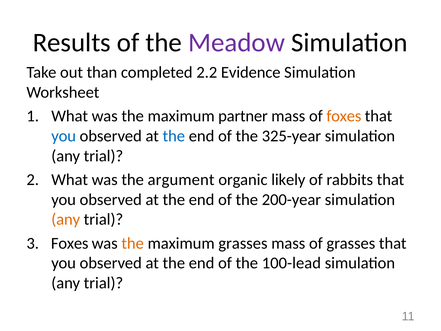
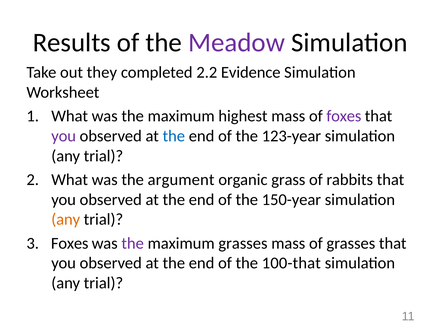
than: than -> they (102, 72)
partner: partner -> highest (243, 116)
foxes colour: orange -> purple (344, 116)
you colour: blue -> purple (64, 136)
325-year: 325-year -> 123-year (291, 136)
likely: likely -> grass (288, 180)
200-year: 200-year -> 150-year (291, 199)
the colour: orange -> purple (133, 243)
100-lead: 100-lead -> 100-that (291, 263)
